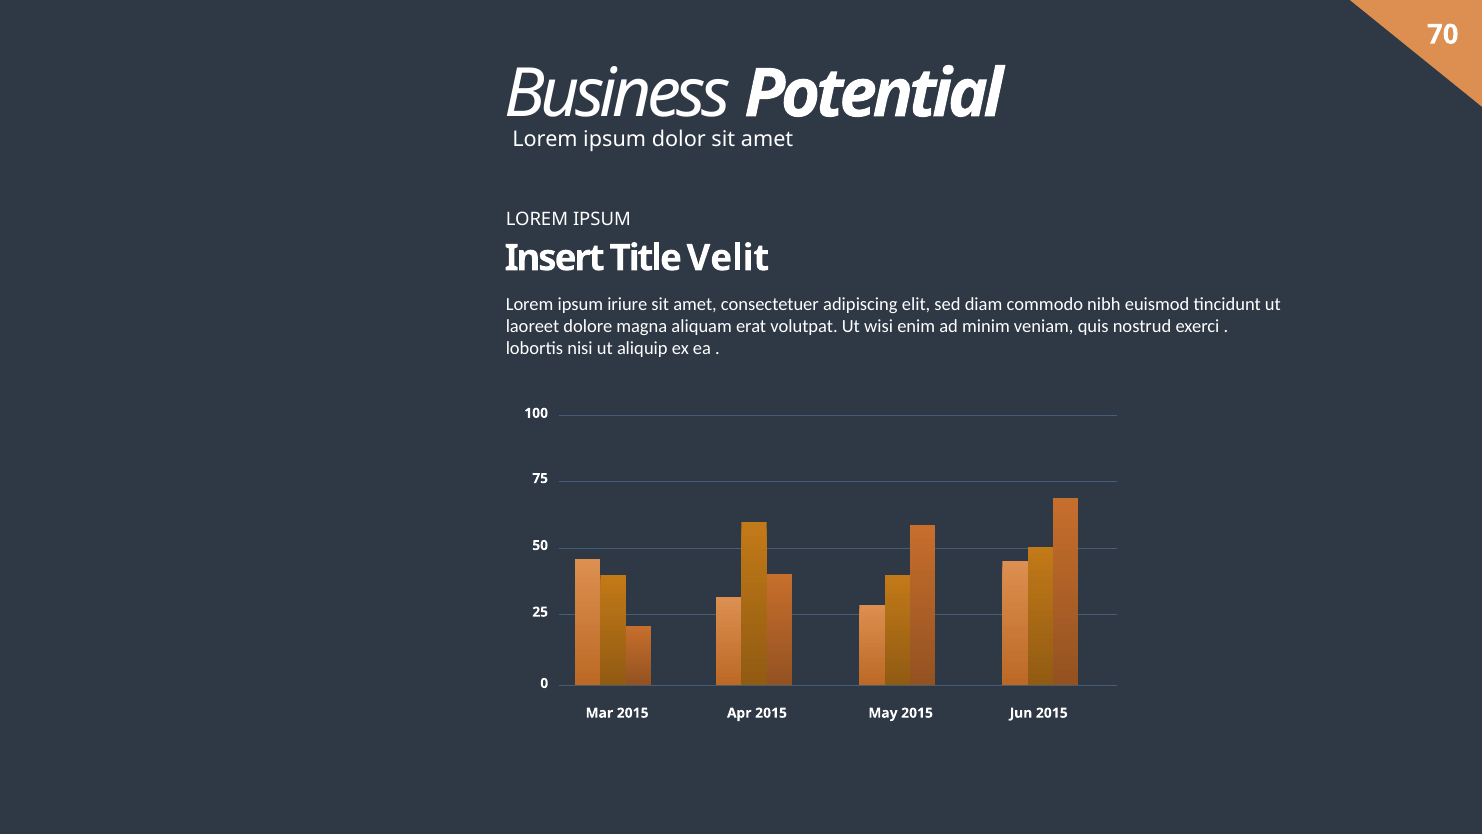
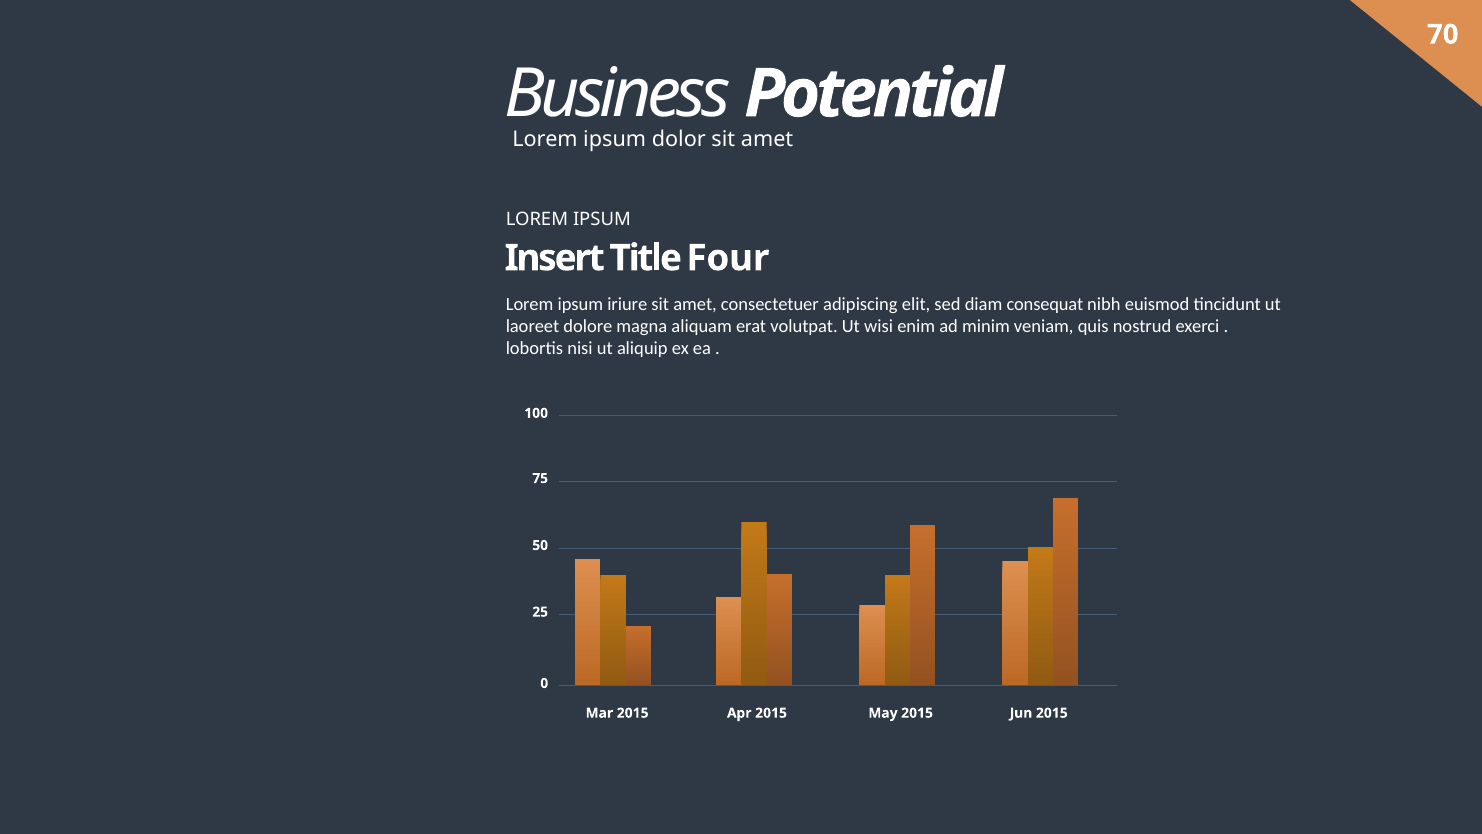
Velit: Velit -> Four (728, 258)
commodo: commodo -> consequat (1045, 304)
